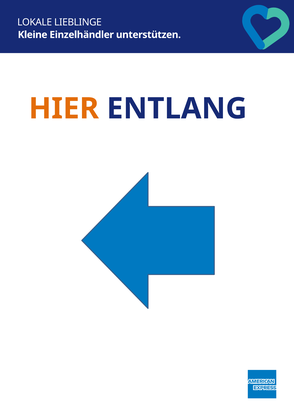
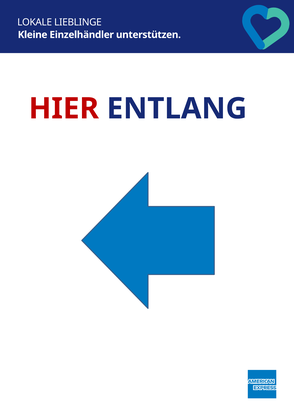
HIER colour: orange -> red (64, 109)
